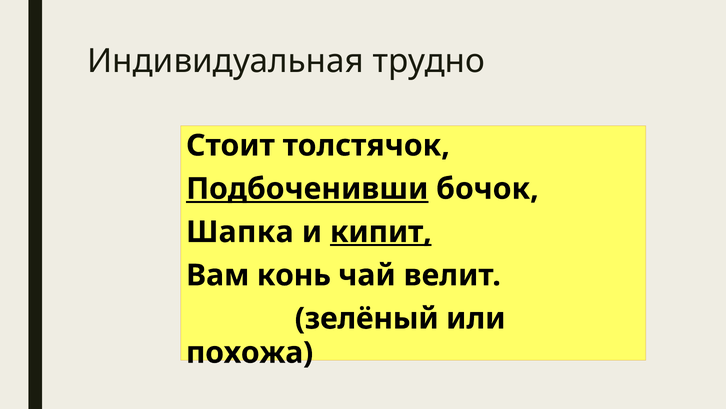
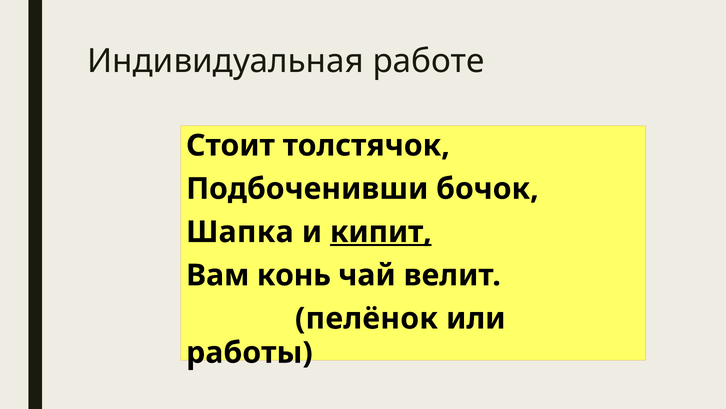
трудно: трудно -> работе (429, 61)
Подбоченивши underline: present -> none (307, 189)
зелёный: зелёный -> пелёнок (366, 318)
похожа: похожа -> работы (249, 352)
